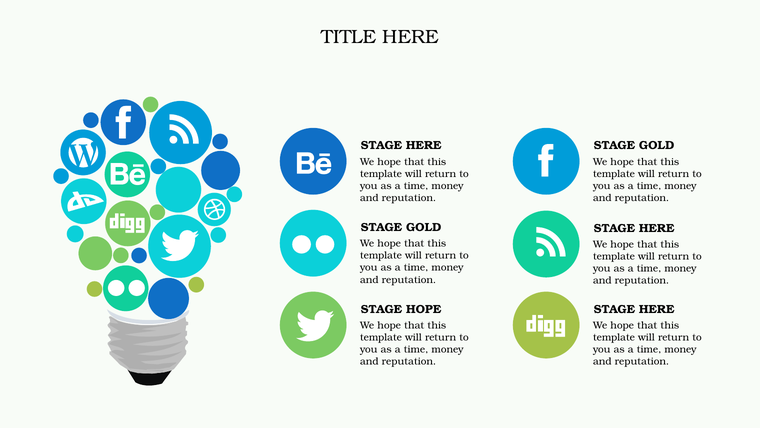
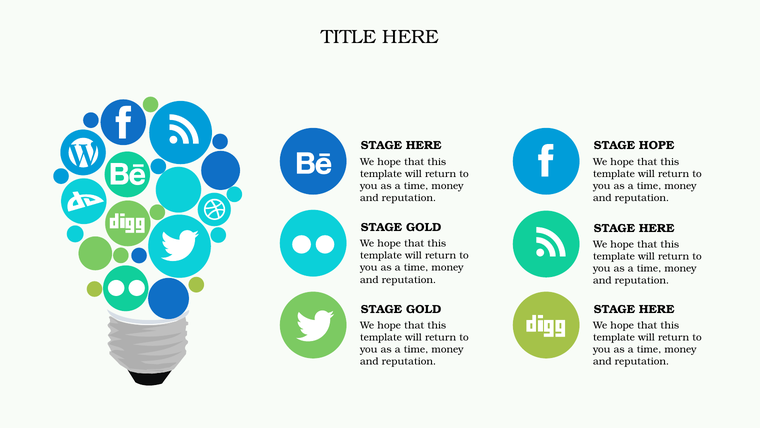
GOLD: GOLD -> HOPE (657, 145)
HOPE: HOPE -> GOLD (424, 309)
